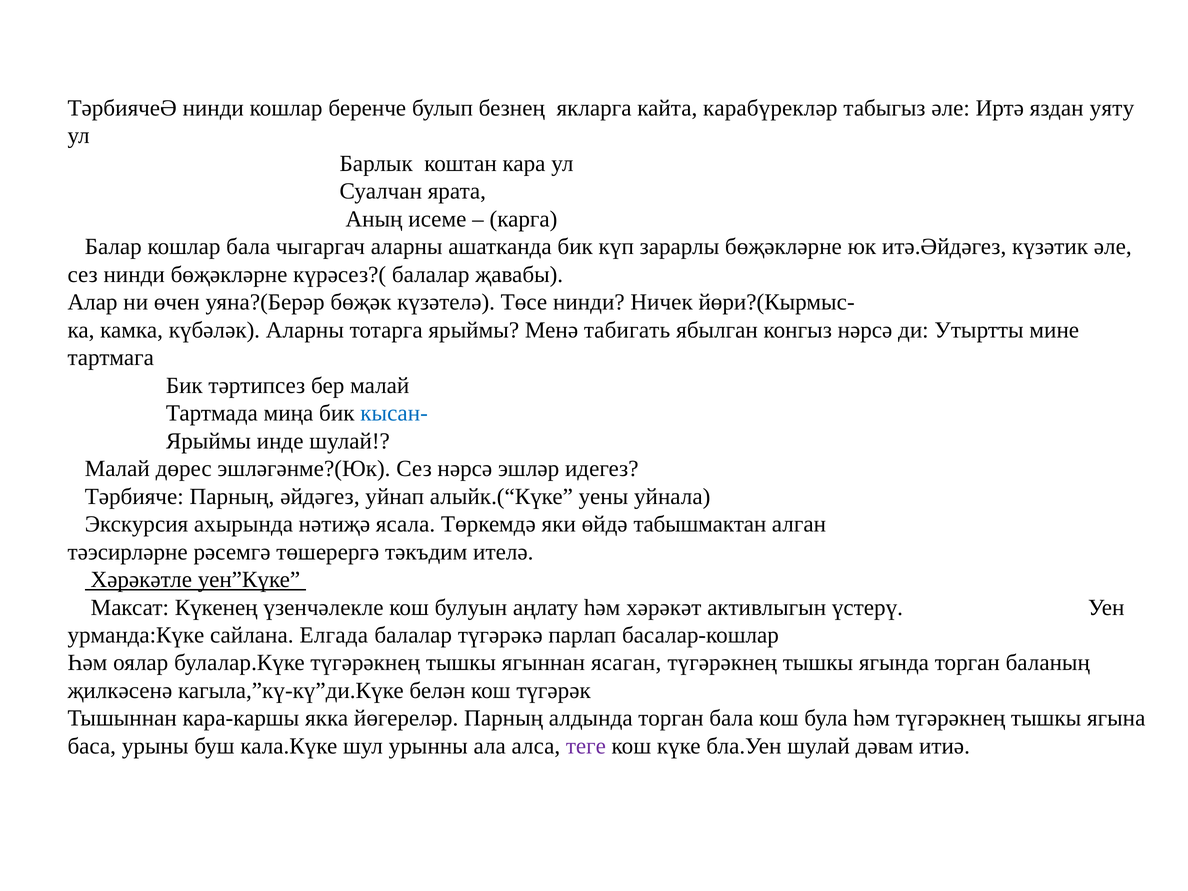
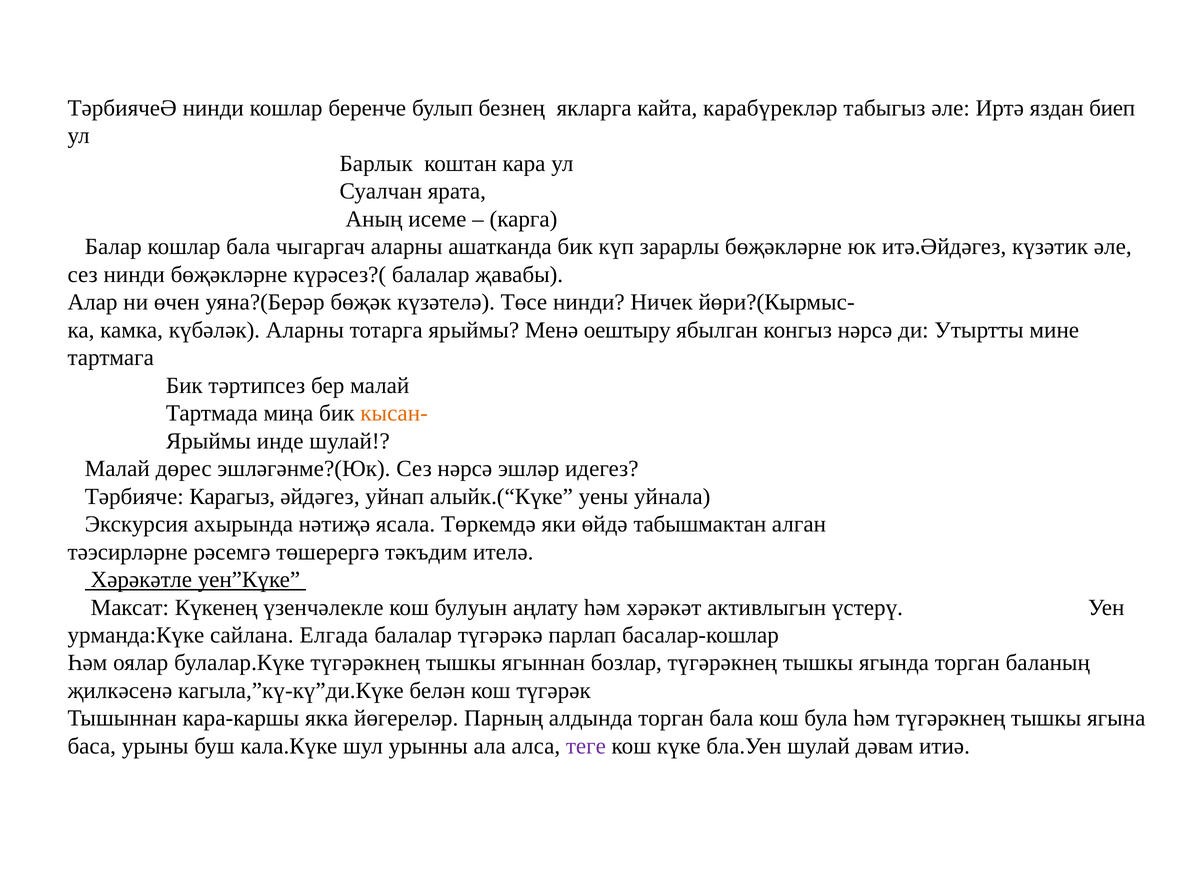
уяту: уяту -> биеп (1112, 108)
табигать: табигать -> оештыру (627, 330)
кысан- colour: blue -> orange (394, 413)
Тәрбияче Парның: Парның -> Карагыз (232, 496)
ясаган: ясаган -> бозлар (626, 663)
